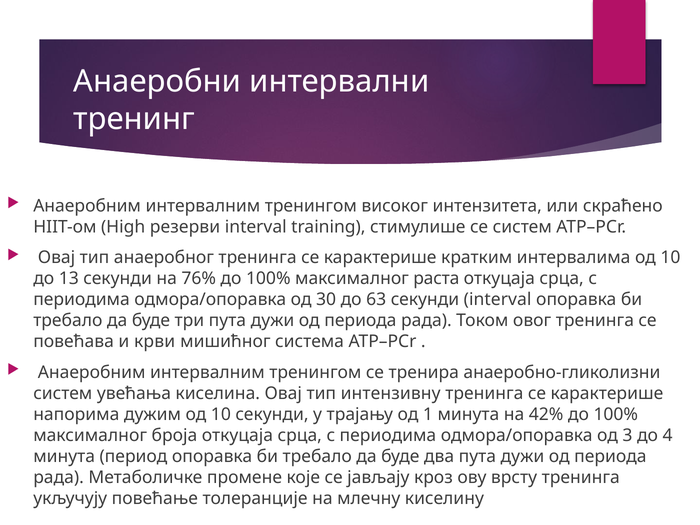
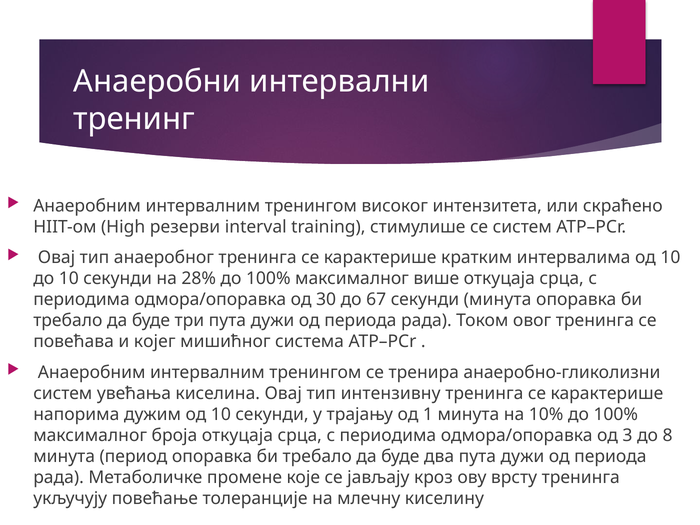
до 13: 13 -> 10 (69, 278)
76%: 76% -> 28% (199, 278)
раста: раста -> више (436, 278)
63: 63 -> 67 (376, 299)
секунди interval: interval -> минута (498, 299)
крви: крви -> којег (155, 341)
42%: 42% -> 10% (546, 414)
4: 4 -> 8 (668, 435)
